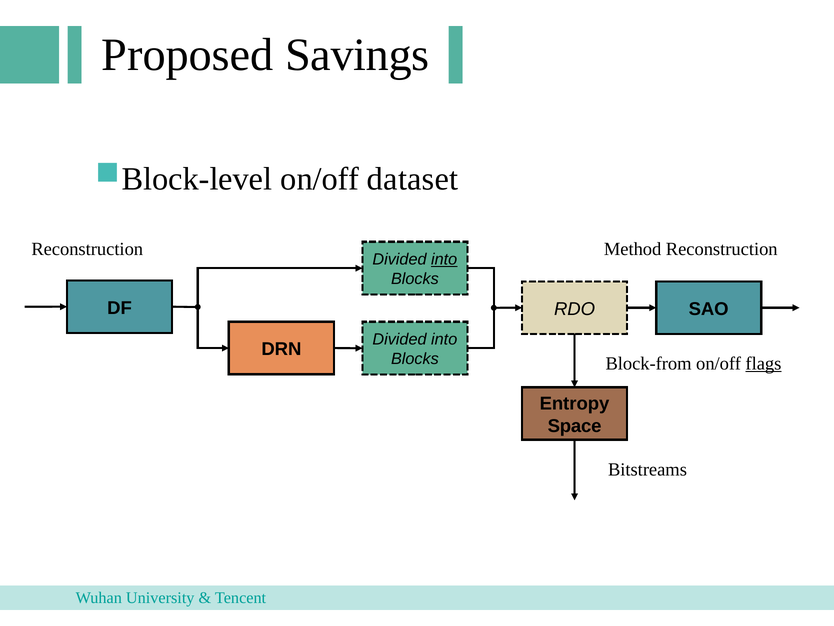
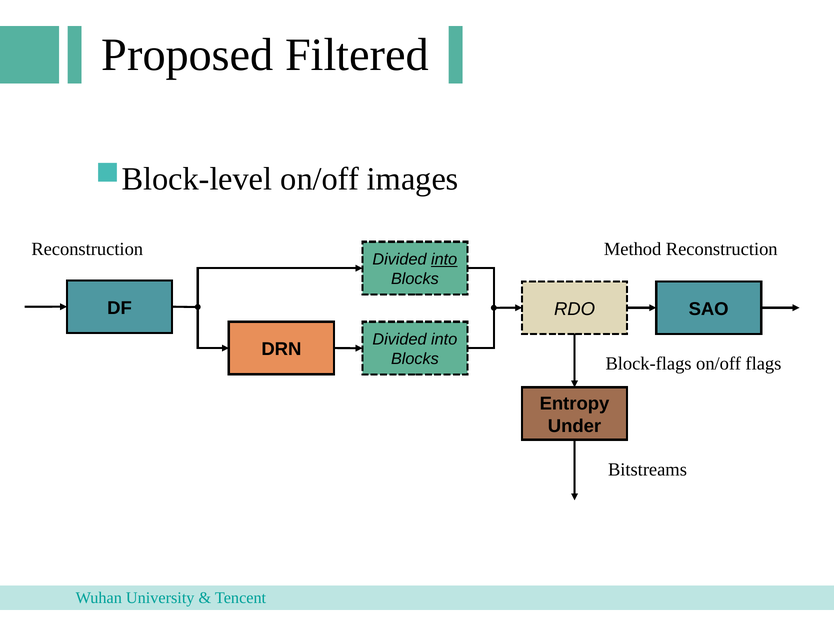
Savings: Savings -> Filtered (357, 55)
dataset: dataset -> images (413, 179)
Block-from: Block-from -> Block-flags (649, 363)
flags underline: present -> none (763, 363)
Space: Space -> Under (574, 426)
